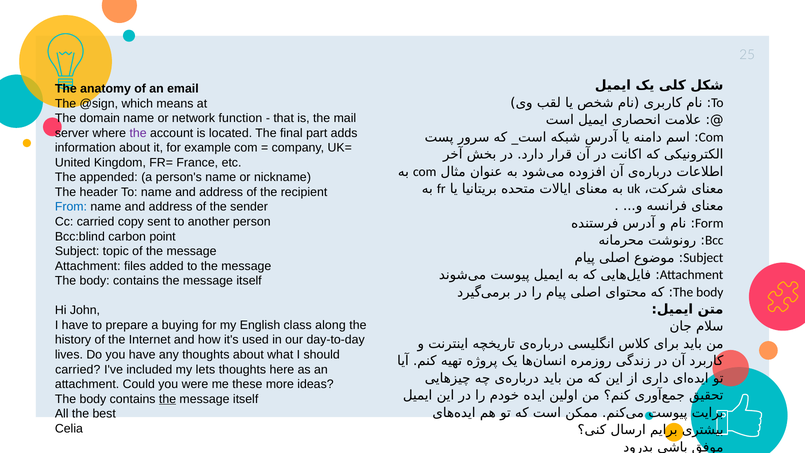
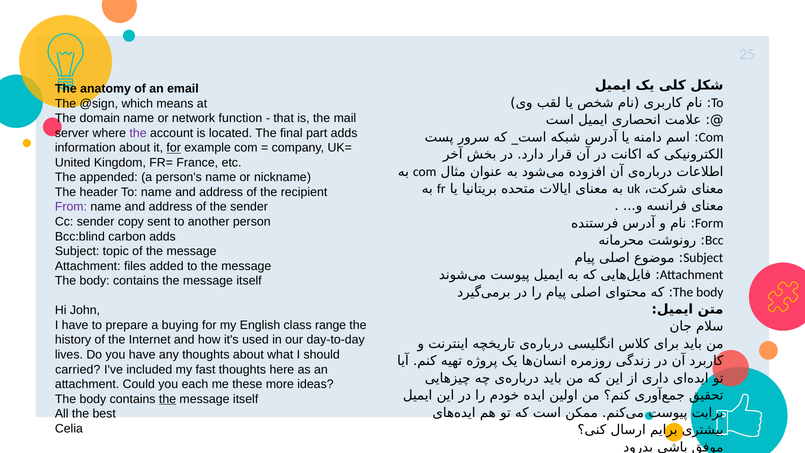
for underline: none -> present (174, 148)
From colour: blue -> purple (71, 207)
Cc carried: carried -> sender (96, 222)
carbon point: point -> adds (163, 236)
along: along -> range (331, 325)
lets: lets -> fast (205, 369)
were: were -> each (195, 384)
